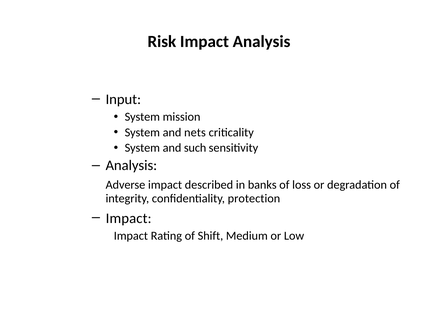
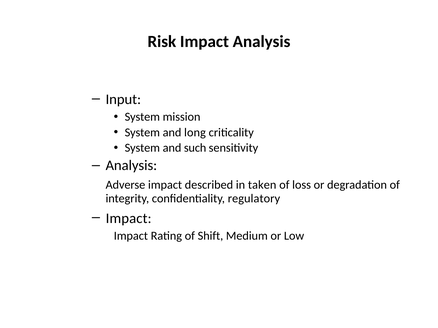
nets: nets -> long (195, 133)
banks: banks -> taken (262, 185)
protection: protection -> regulatory (254, 199)
